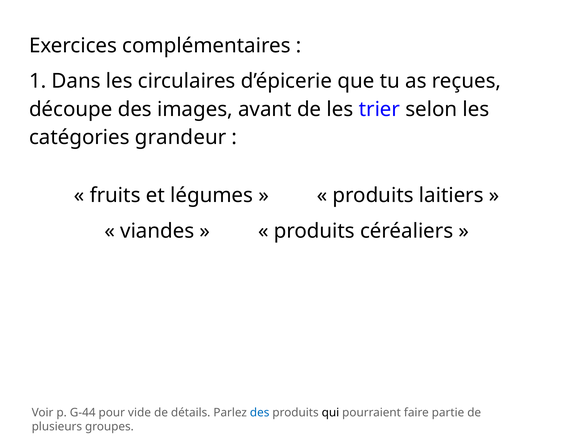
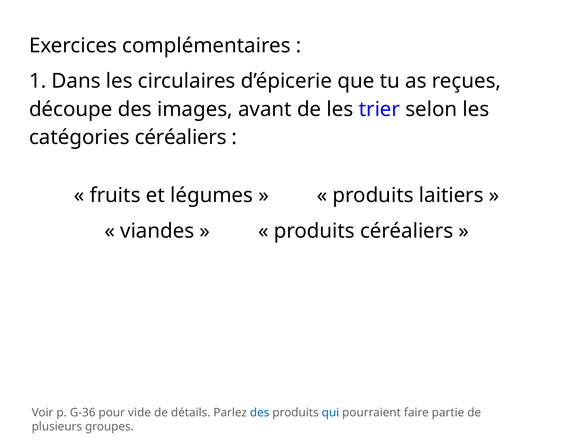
catégories grandeur: grandeur -> céréaliers (181, 137)
G-44: G-44 -> G-36 (83, 413)
qui colour: black -> blue (330, 413)
